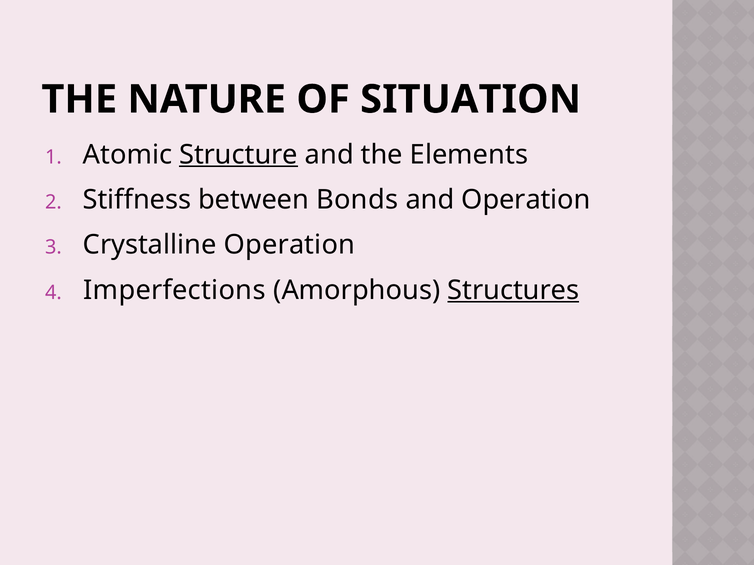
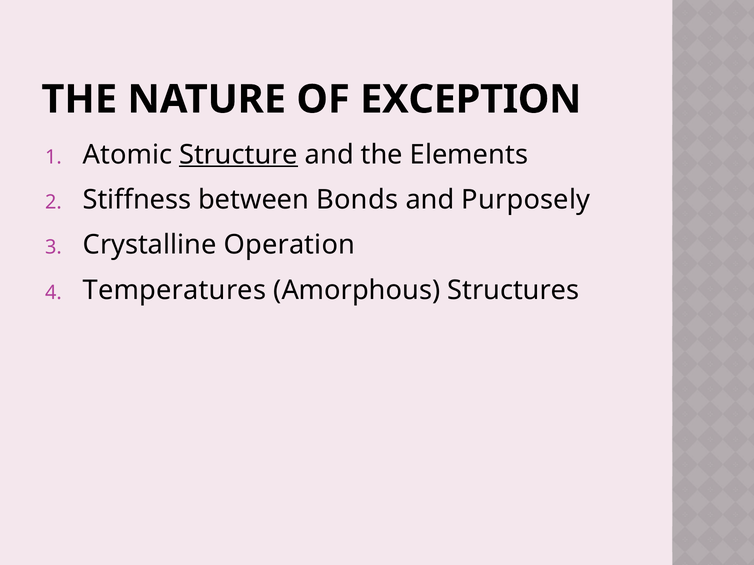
SITUATION: SITUATION -> EXCEPTION (471, 100)
and Operation: Operation -> Purposely (526, 200)
Imperfections: Imperfections -> Temperatures (174, 290)
Structures underline: present -> none (513, 290)
